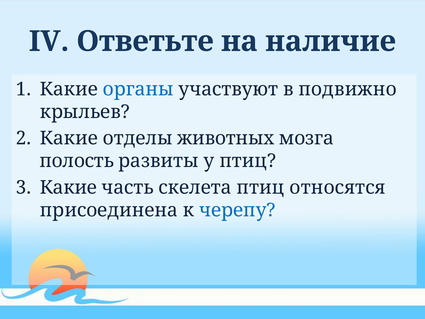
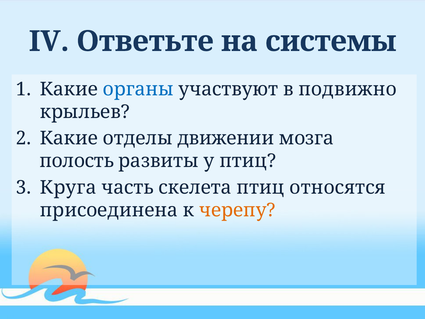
наличие: наличие -> системы (331, 41)
животных: животных -> движении (226, 138)
Какие: Какие -> Круга (68, 187)
черепу colour: blue -> orange (237, 210)
